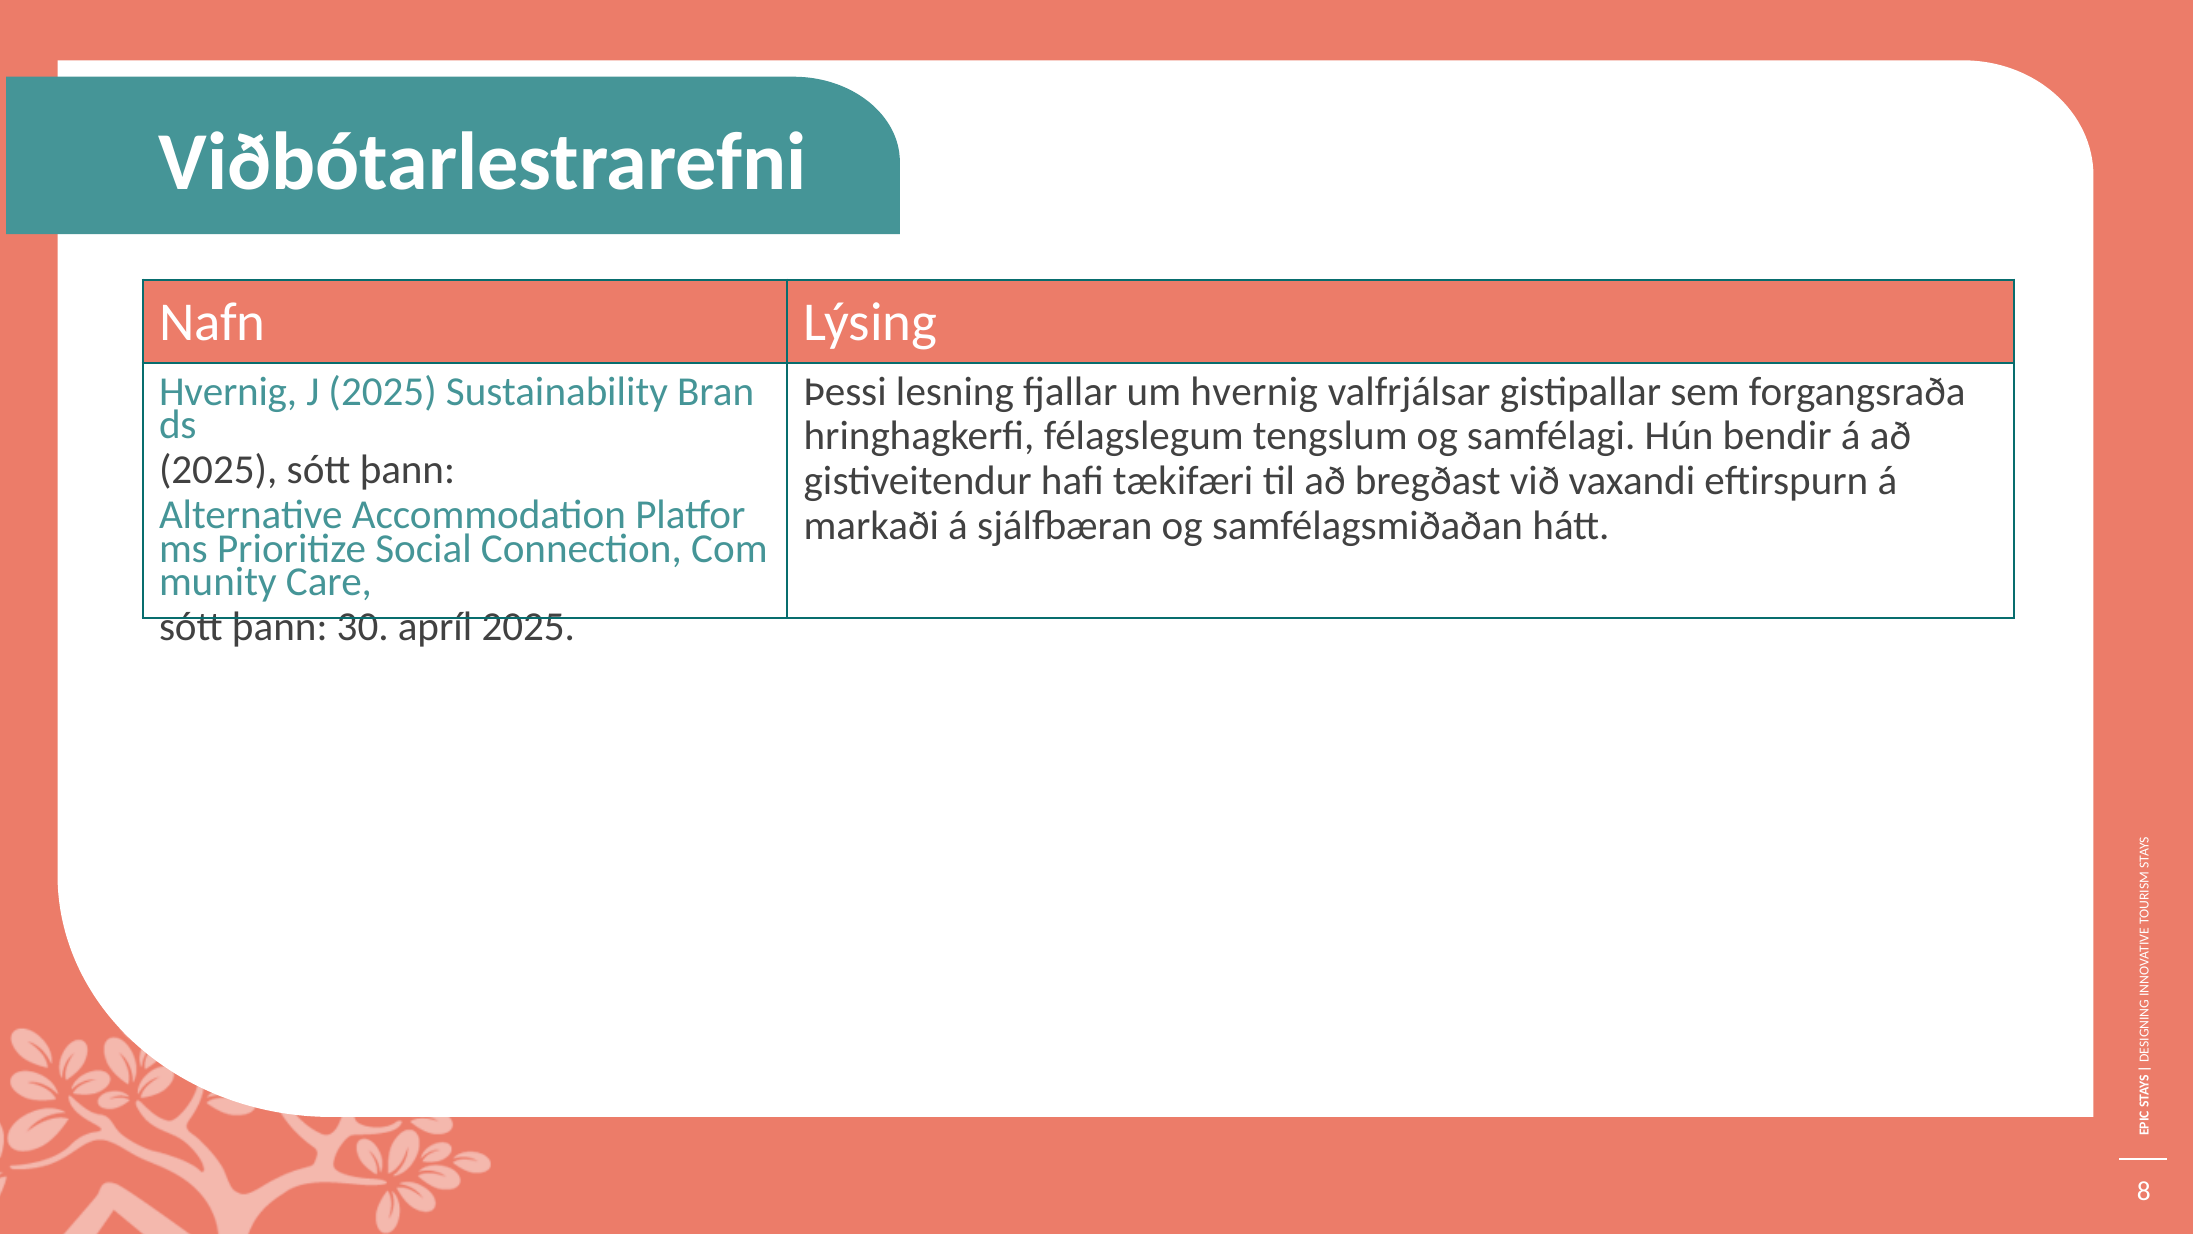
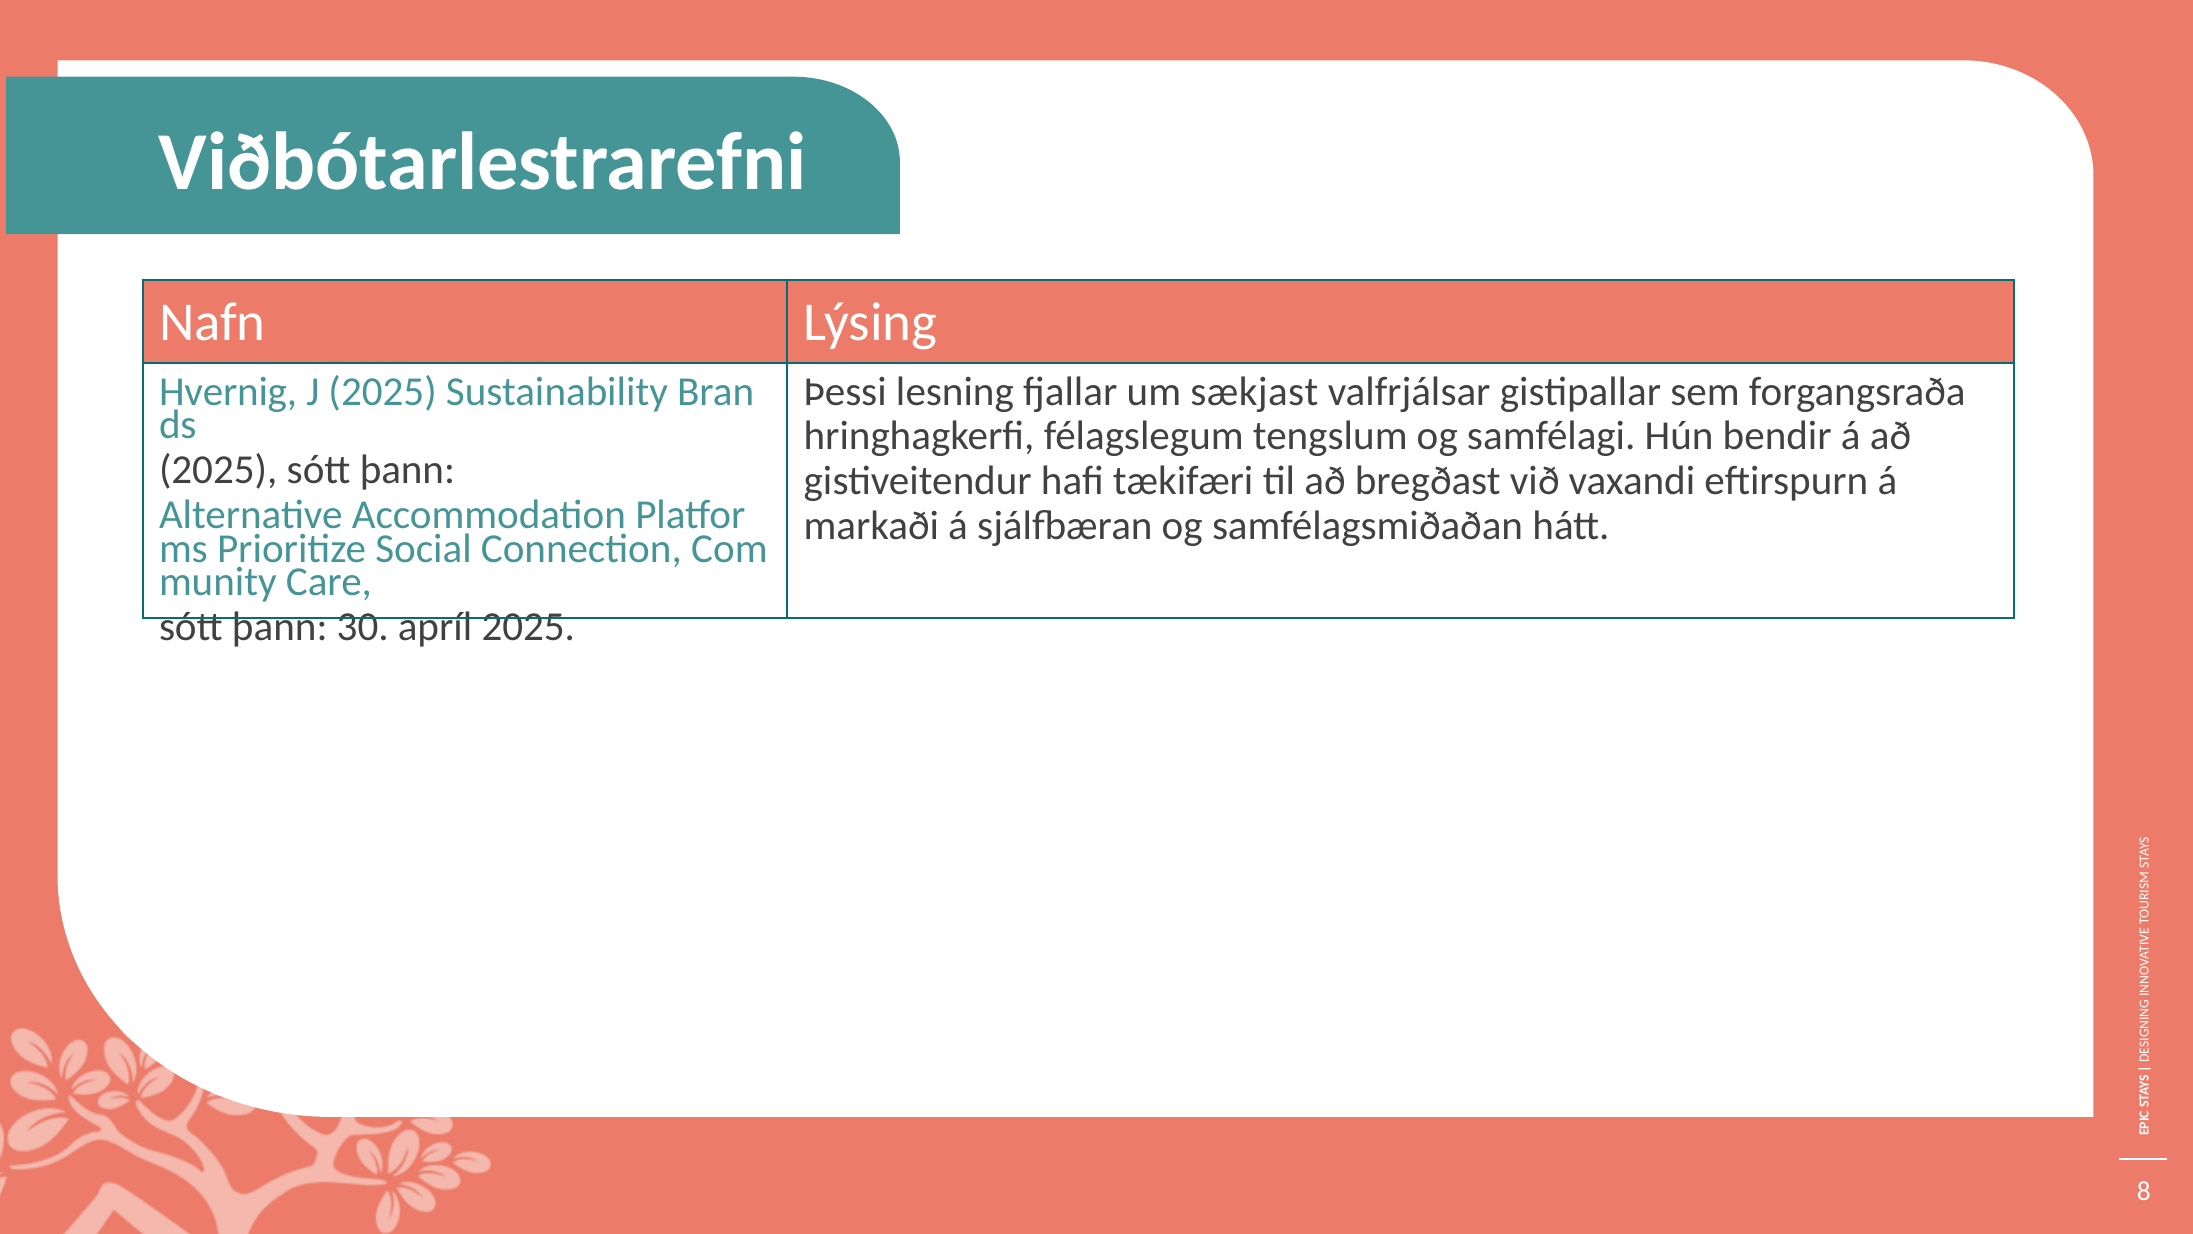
um hvernig: hvernig -> sækjast (1254, 391)
